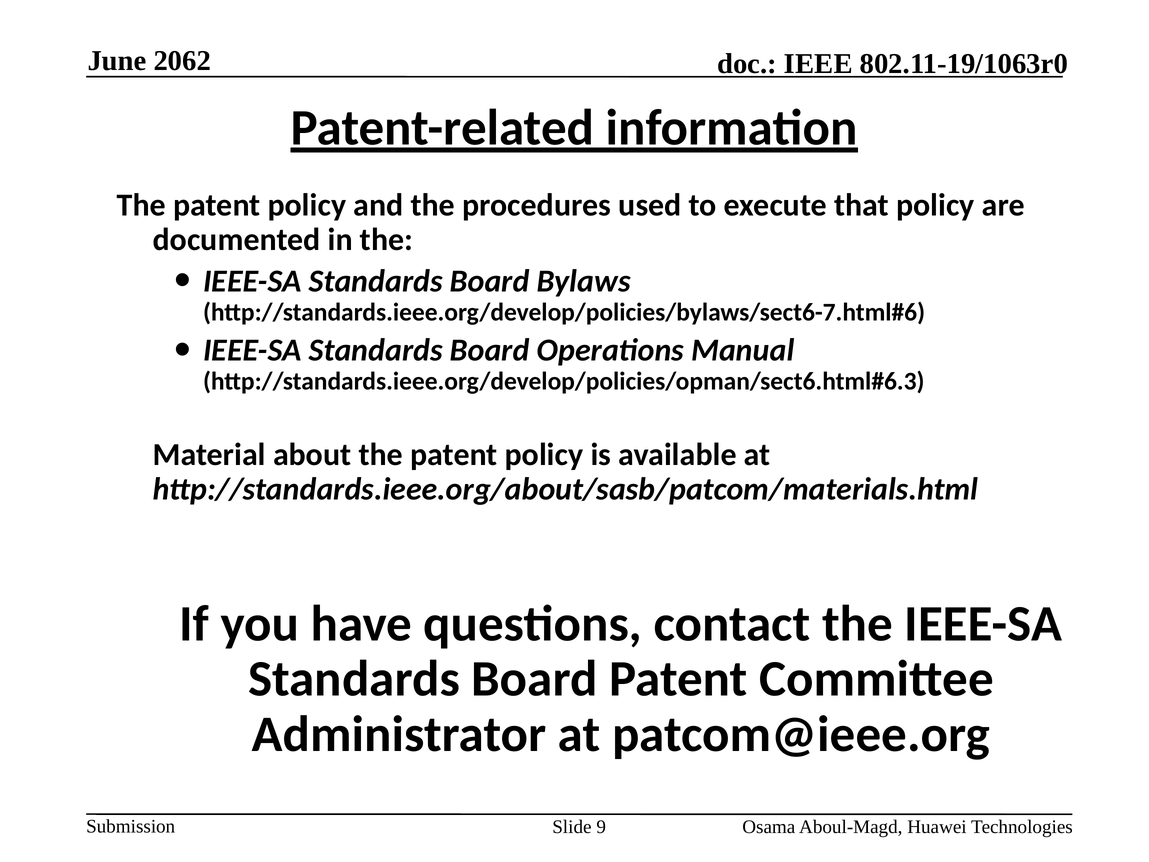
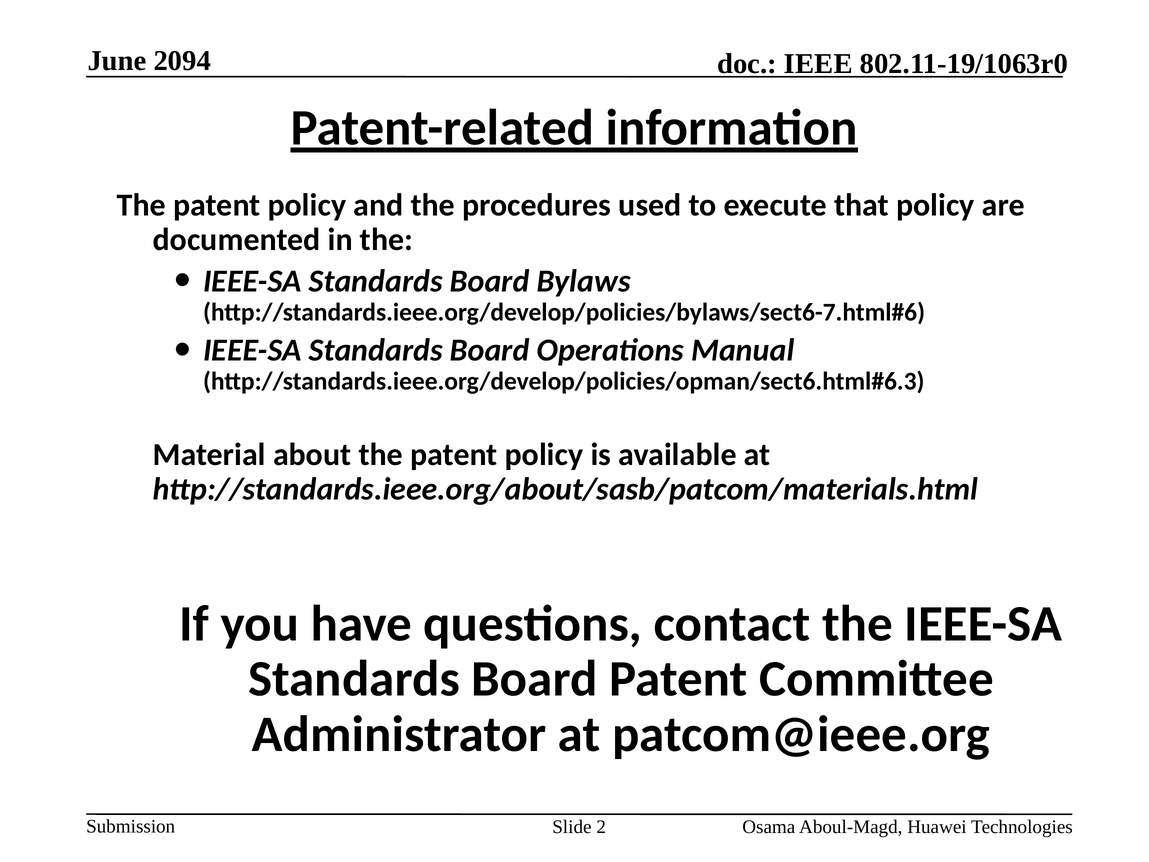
2062: 2062 -> 2094 (182, 61)
9: 9 -> 2 (601, 826)
